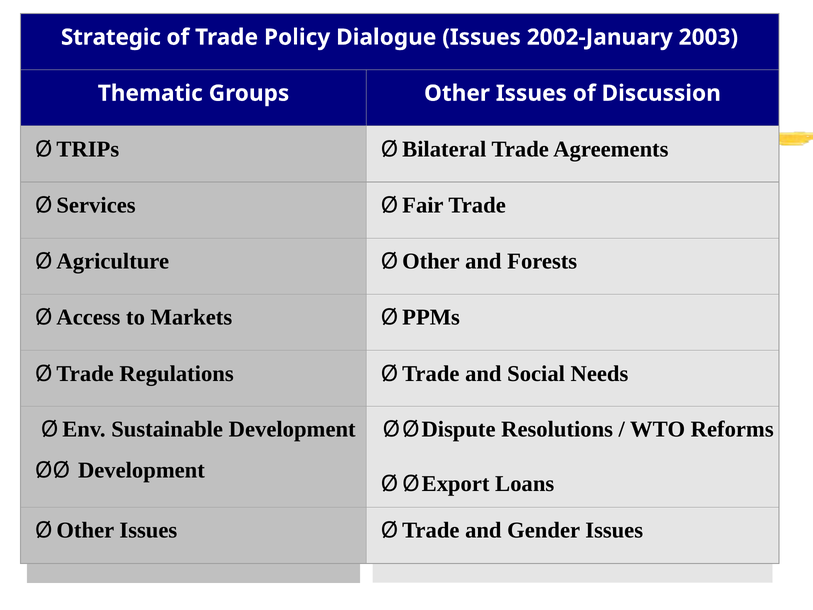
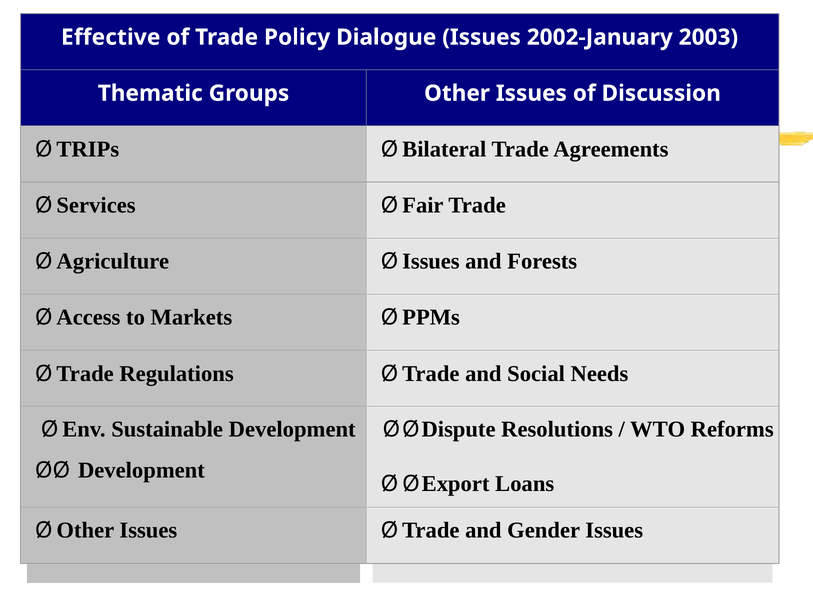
Strategic: Strategic -> Effective (111, 37)
Agriculture Ø Other: Other -> Issues (431, 261)
